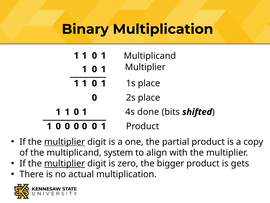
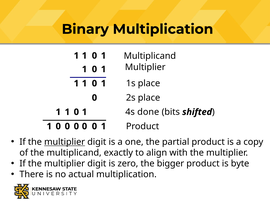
system: system -> exactly (118, 152)
multiplier underline: present -> none (65, 163)
gets: gets -> byte (240, 163)
